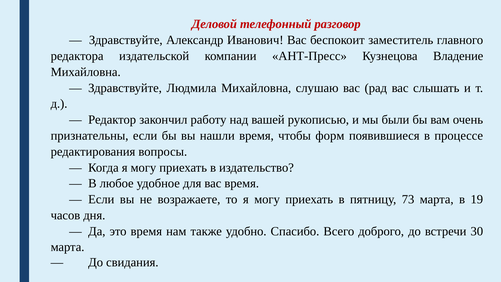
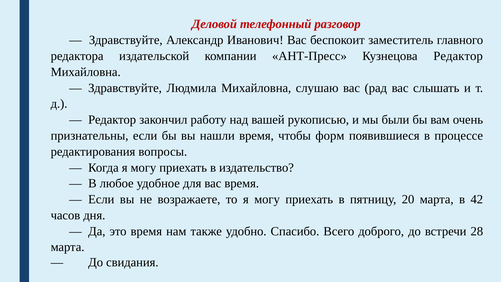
Кузнецова Владение: Владение -> Редактор (458, 56)
73: 73 -> 20 (408, 199)
19: 19 -> 42 (477, 199)
30: 30 -> 28 (477, 231)
